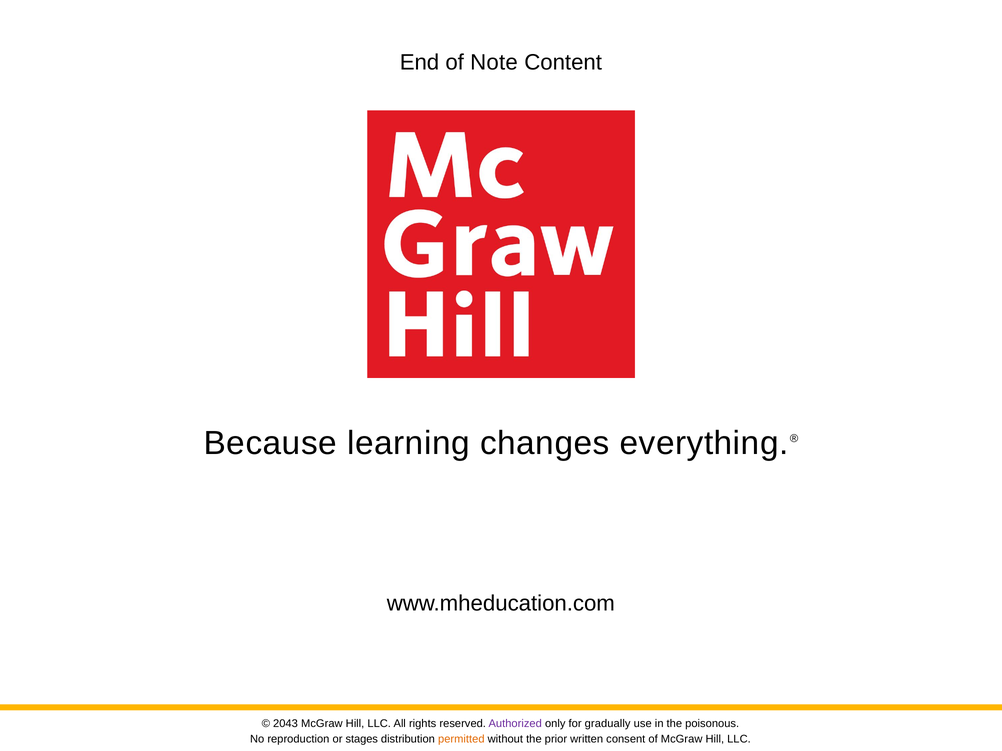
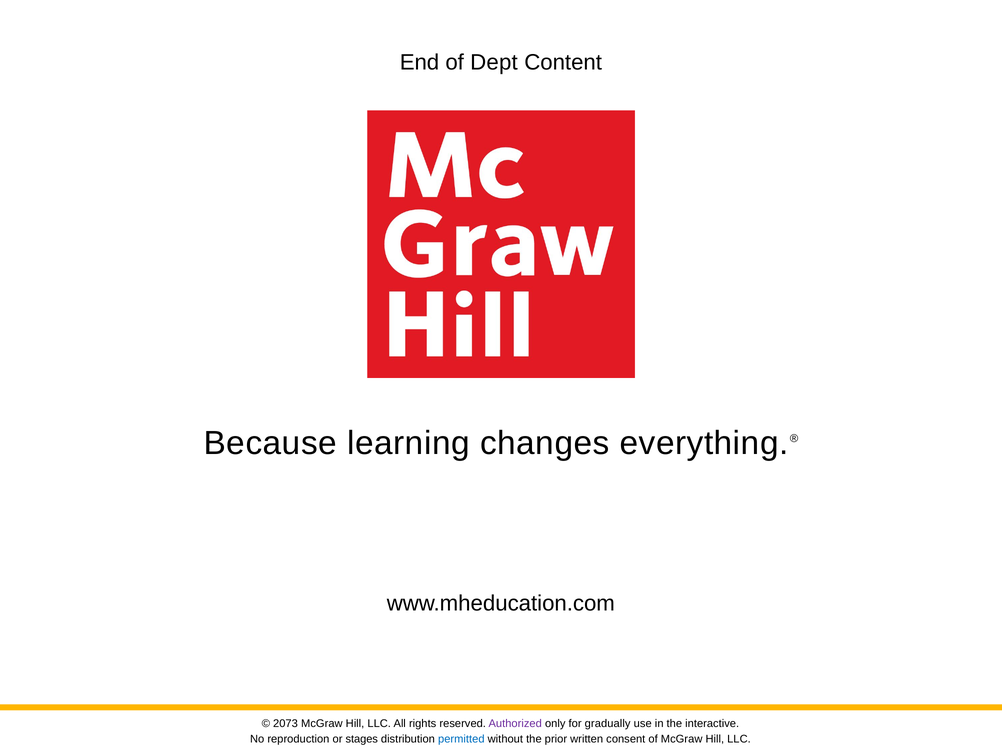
Note: Note -> Dept (494, 63)
2043: 2043 -> 2073 (285, 724)
poisonous: poisonous -> interactive (712, 724)
permitted colour: orange -> blue (461, 740)
